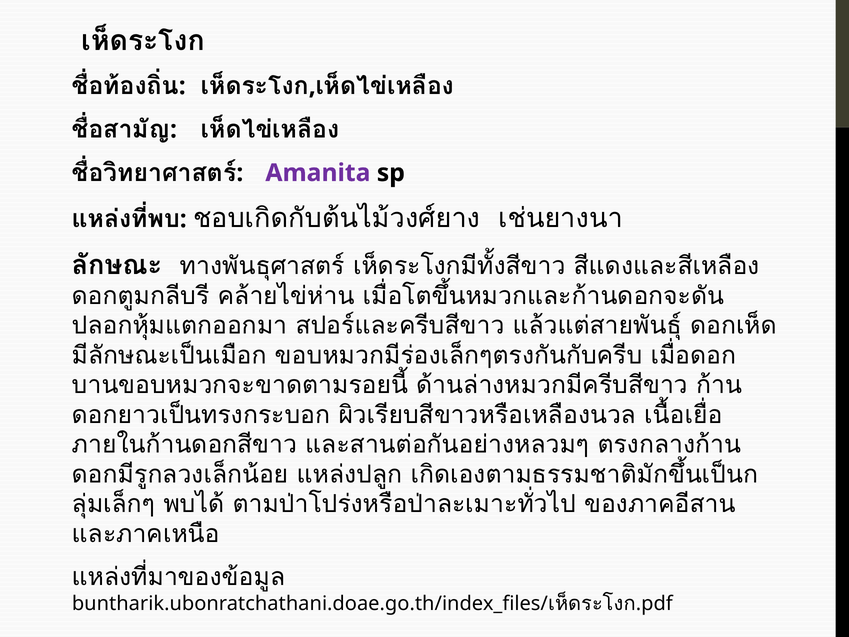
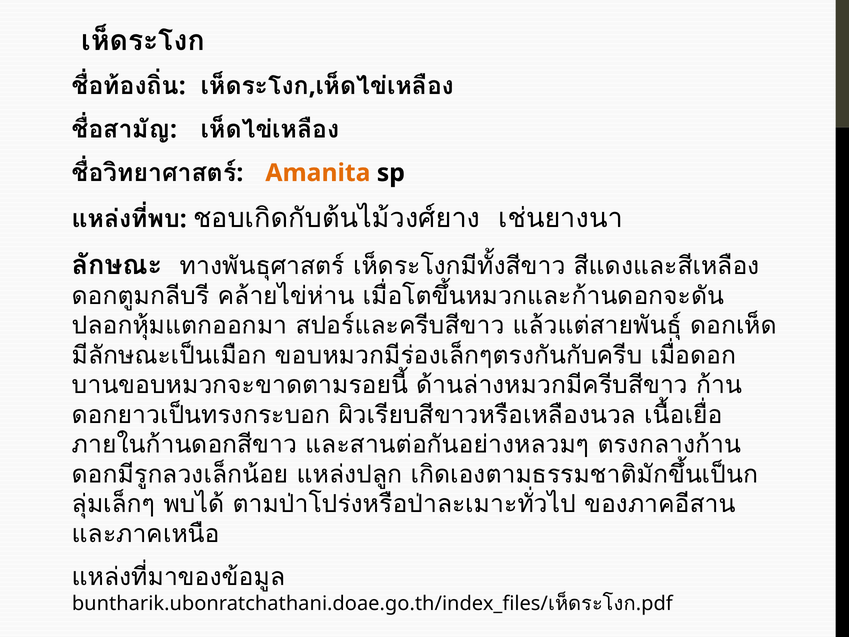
Amanita colour: purple -> orange (318, 173)
